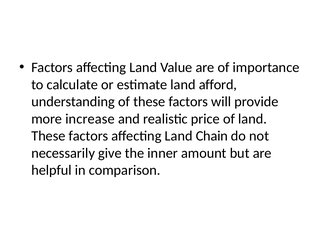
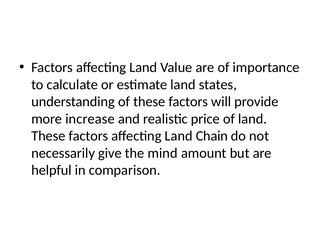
afford: afford -> states (218, 84)
inner: inner -> mind (163, 153)
